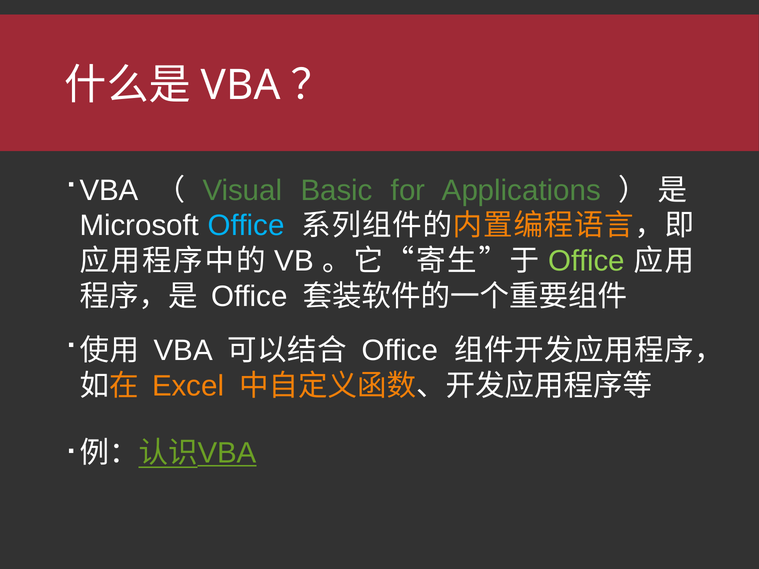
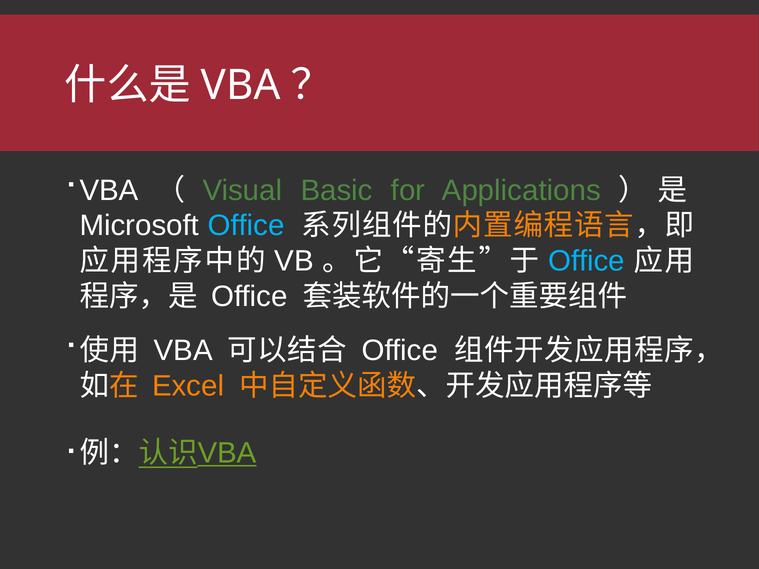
Office colour: light green -> light blue (587, 261)
